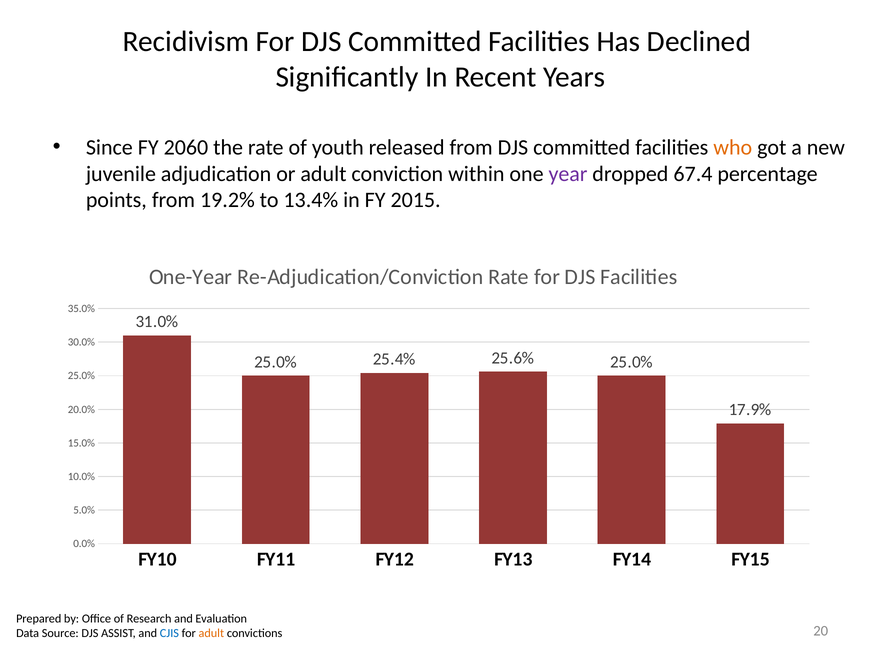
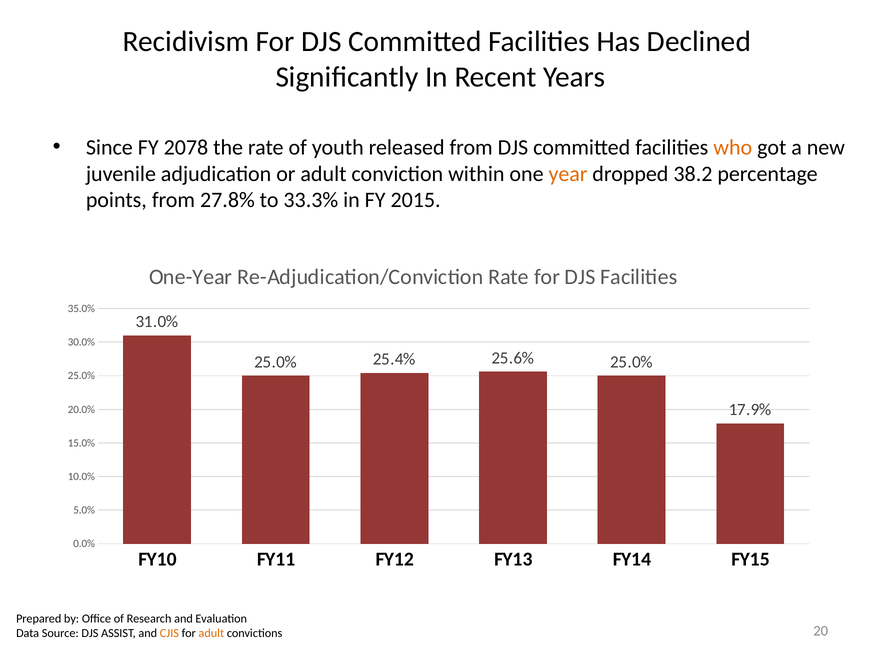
2060: 2060 -> 2078 (186, 147)
year colour: purple -> orange (568, 174)
67.4: 67.4 -> 38.2 (693, 174)
19.2%: 19.2% -> 27.8% (227, 200)
13.4%: 13.4% -> 33.3% (311, 200)
CJIS colour: blue -> orange (169, 633)
